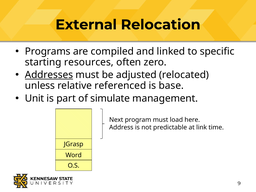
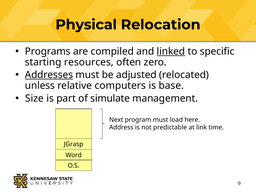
External: External -> Physical (86, 25)
linked underline: none -> present (171, 51)
referenced: referenced -> computers (120, 86)
Unit: Unit -> Size (34, 98)
